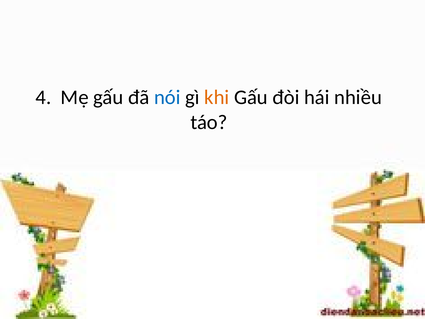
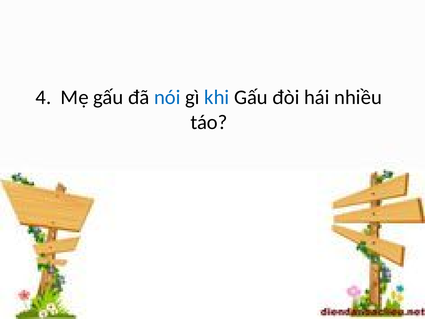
khi colour: orange -> blue (217, 97)
